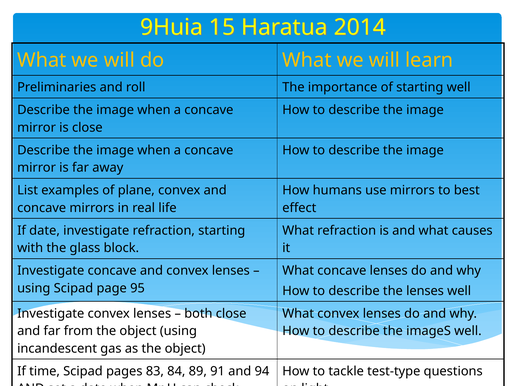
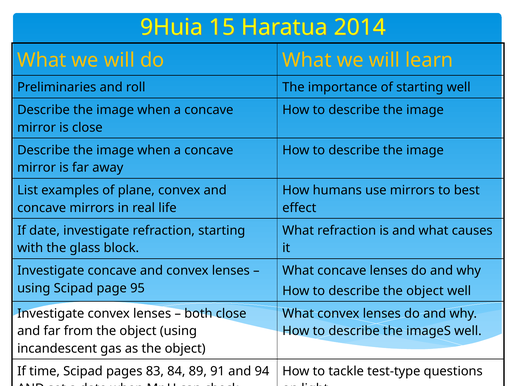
describe the lenses: lenses -> object (425, 290)
